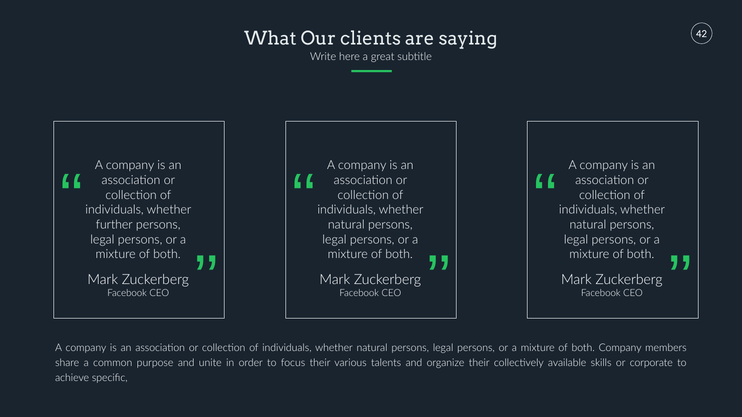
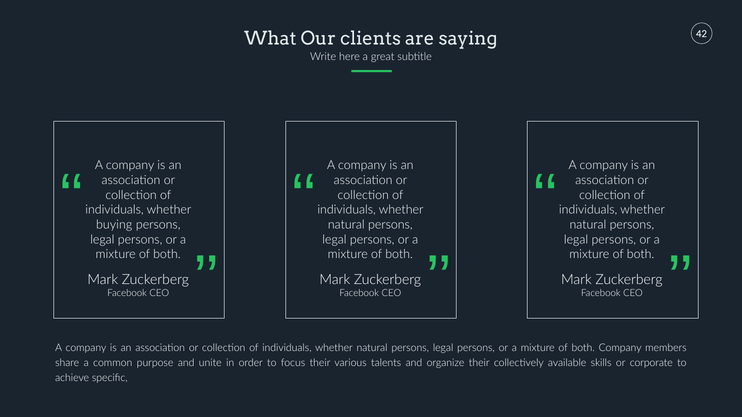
further: further -> buying (114, 225)
